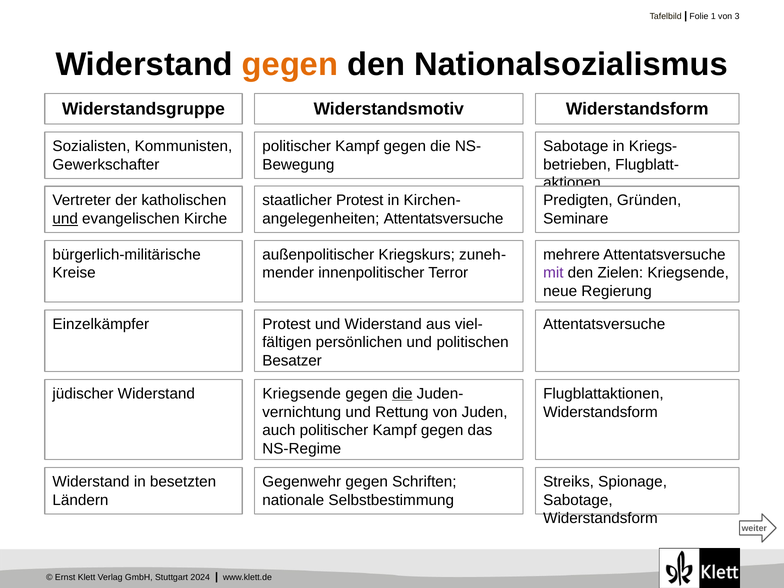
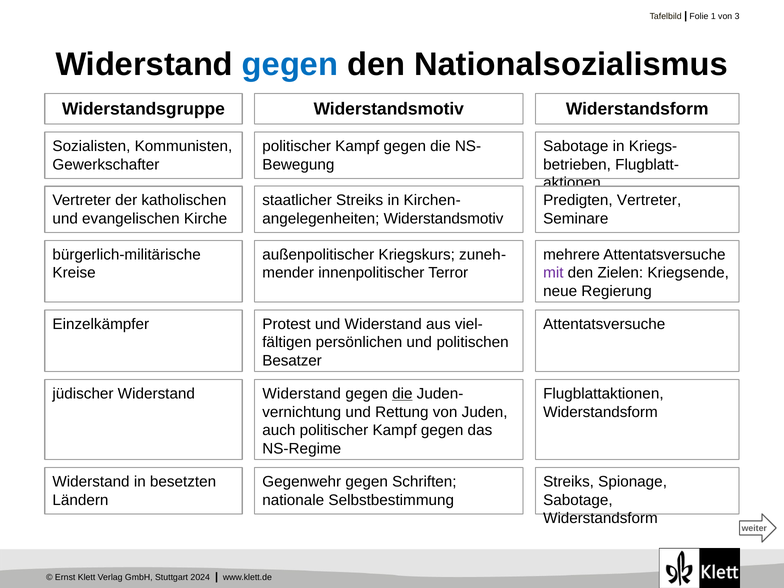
gegen colour: orange -> blue (290, 65)
staatlicher Protest: Protest -> Streiks (360, 200)
Predigten Gründen: Gründen -> Vertreter (649, 200)
Attentatsversuche: Attentatsversuche -> Widerstandsmotiv (444, 219)
und underline: present -> none (65, 219)
Widerstand Kriegsende: Kriegsende -> Widerstand (302, 394)
